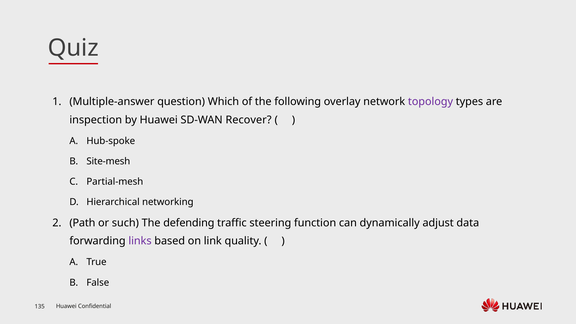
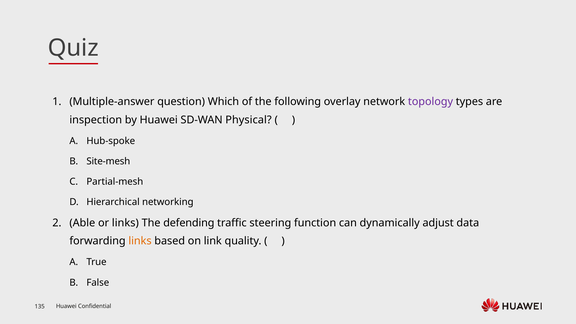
Recover: Recover -> Physical (249, 120)
Path: Path -> Able (82, 223)
or such: such -> links (125, 223)
links colour: purple -> orange (140, 241)
